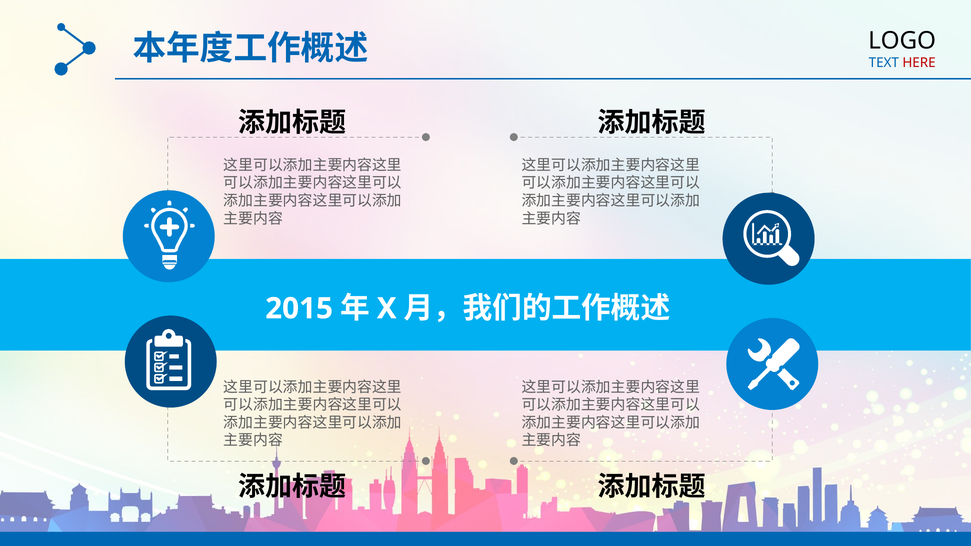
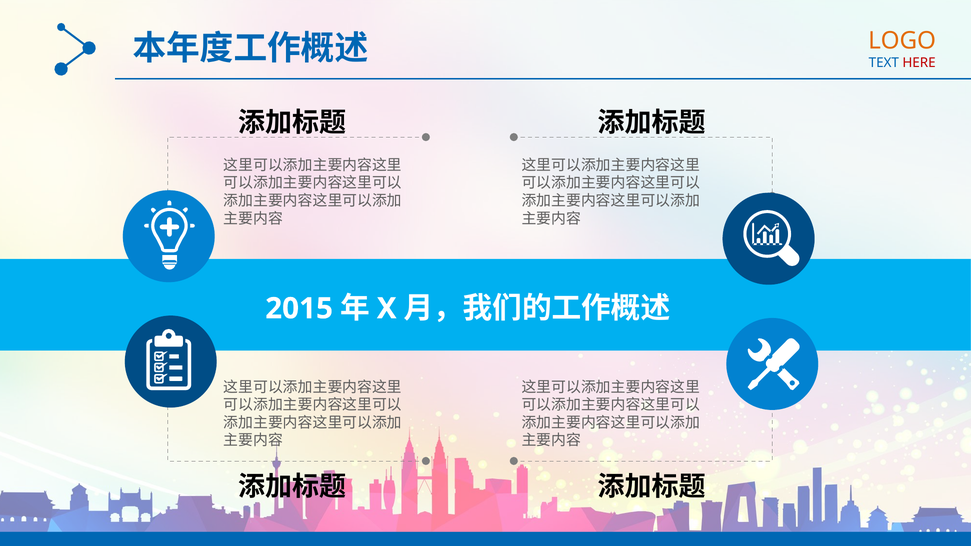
LOGO colour: black -> orange (902, 41)
